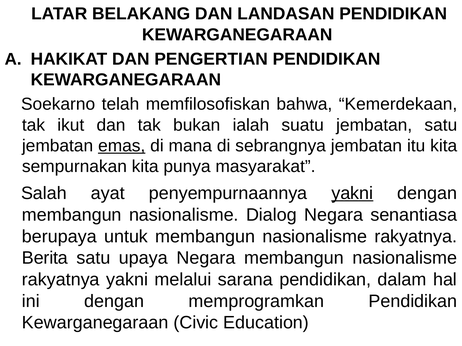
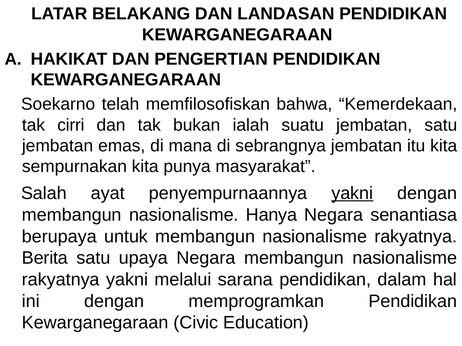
ikut: ikut -> cirri (71, 125)
emas underline: present -> none (122, 146)
Dialog: Dialog -> Hanya (272, 215)
